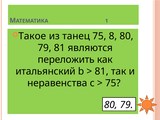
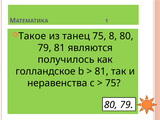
переложить: переложить -> получилось (66, 60)
итальянский: итальянский -> голландское (45, 71)
